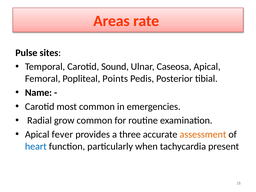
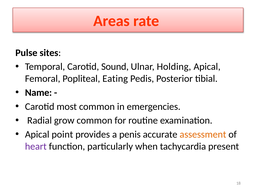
Caseosa: Caseosa -> Holding (174, 67)
Points: Points -> Eating (115, 79)
fever: fever -> point (62, 134)
three: three -> penis (130, 134)
heart colour: blue -> purple (36, 146)
